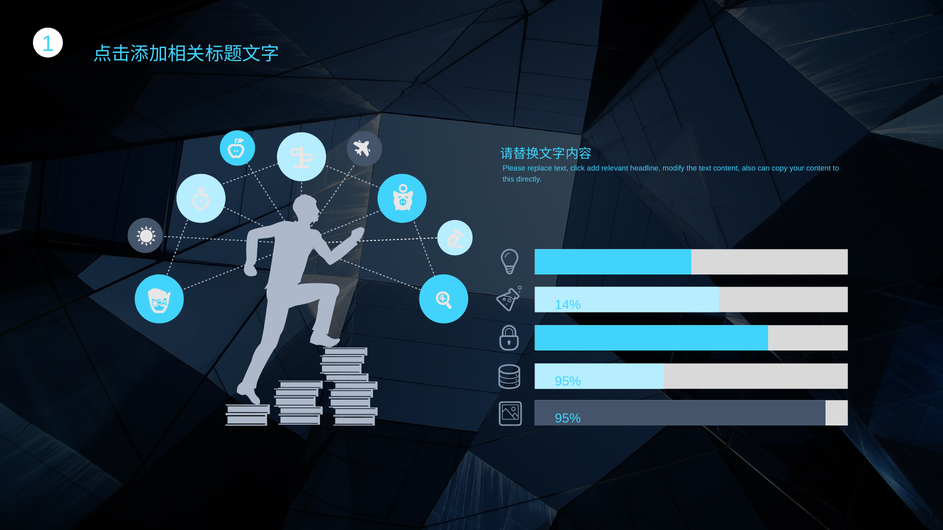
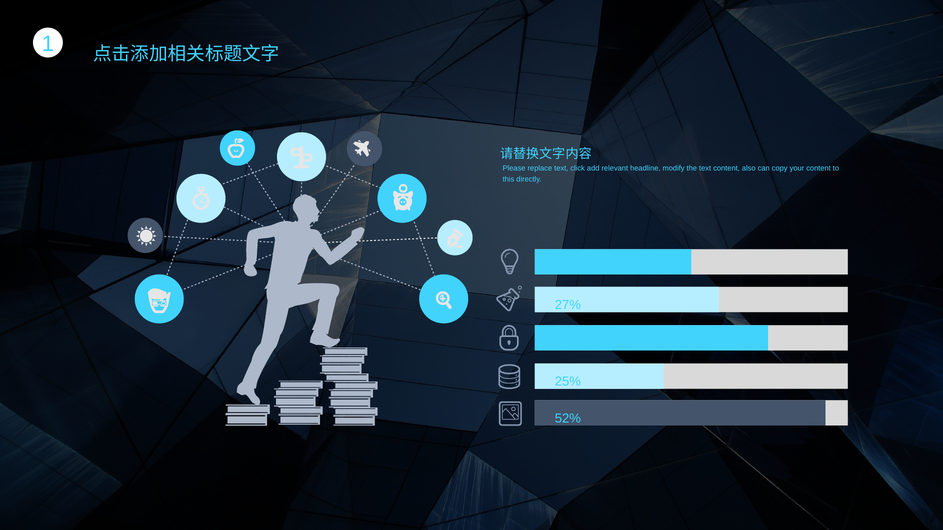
14%: 14% -> 27% (568, 305)
95%: 95% -> 25% (568, 382)
95%: 95% -> 52% (568, 419)
